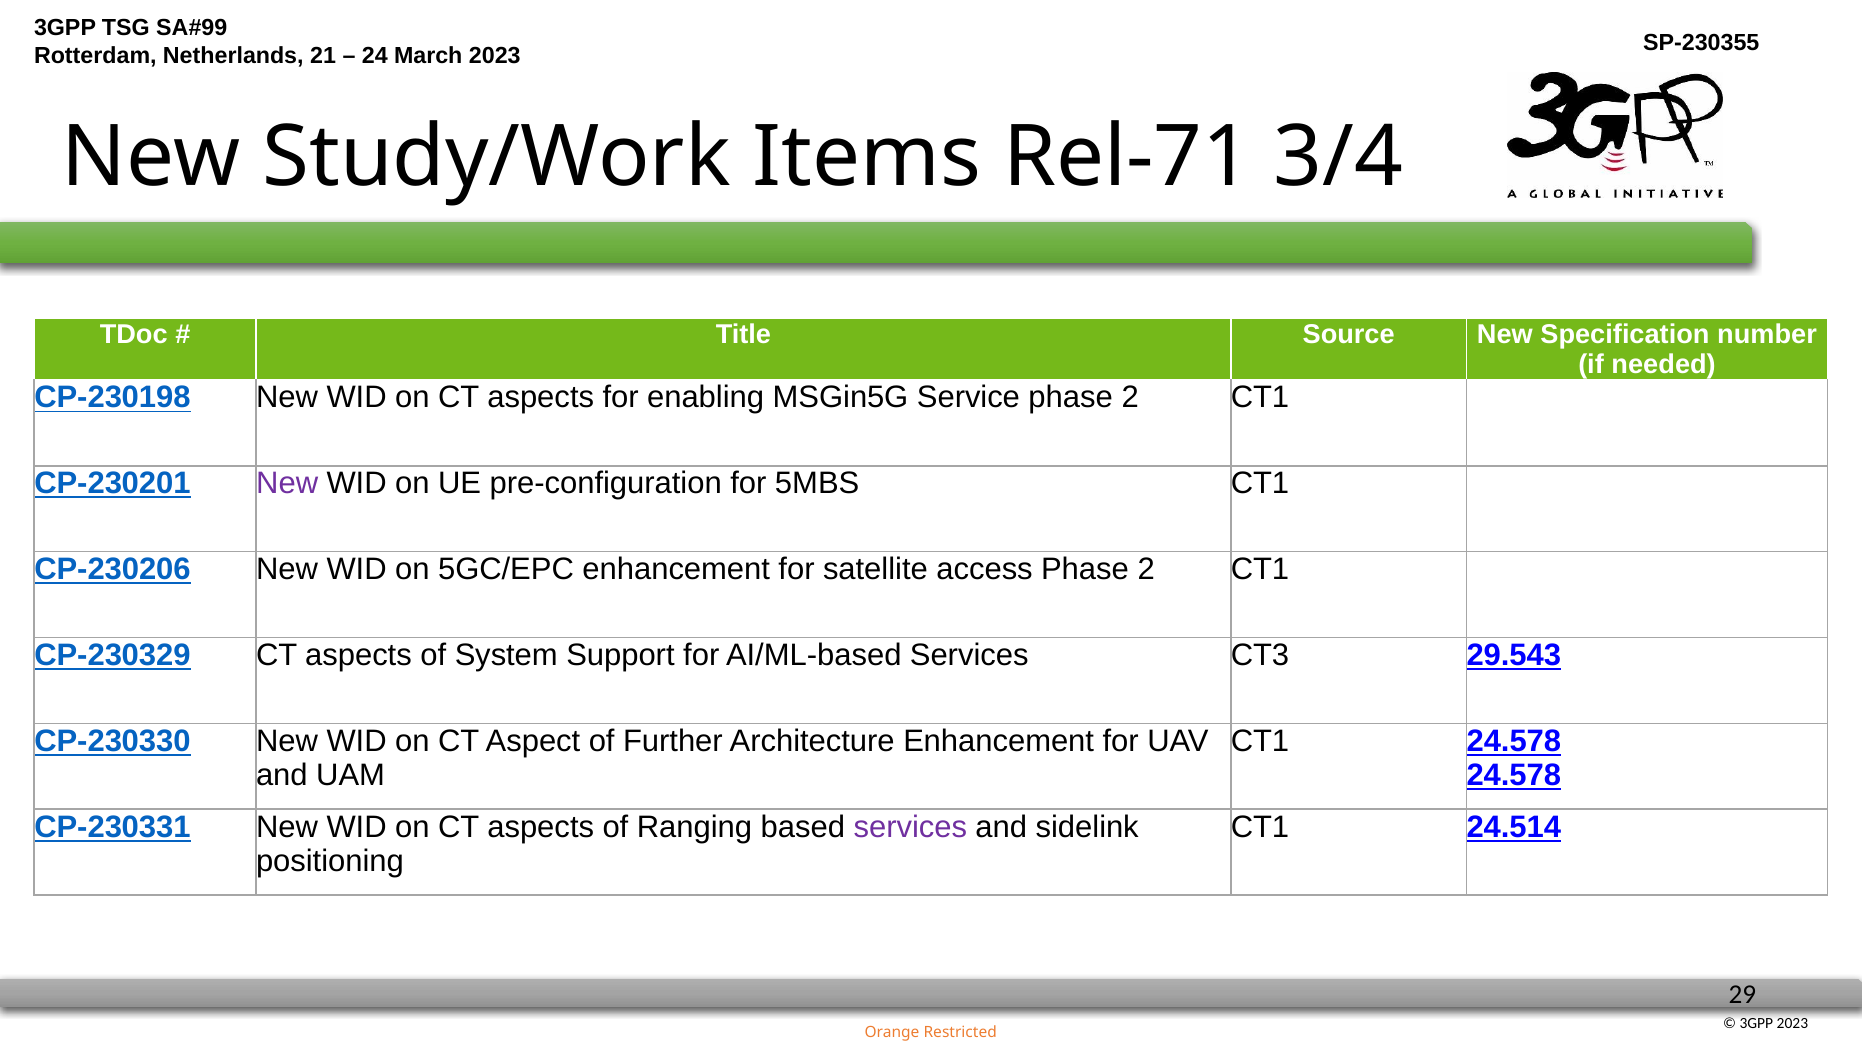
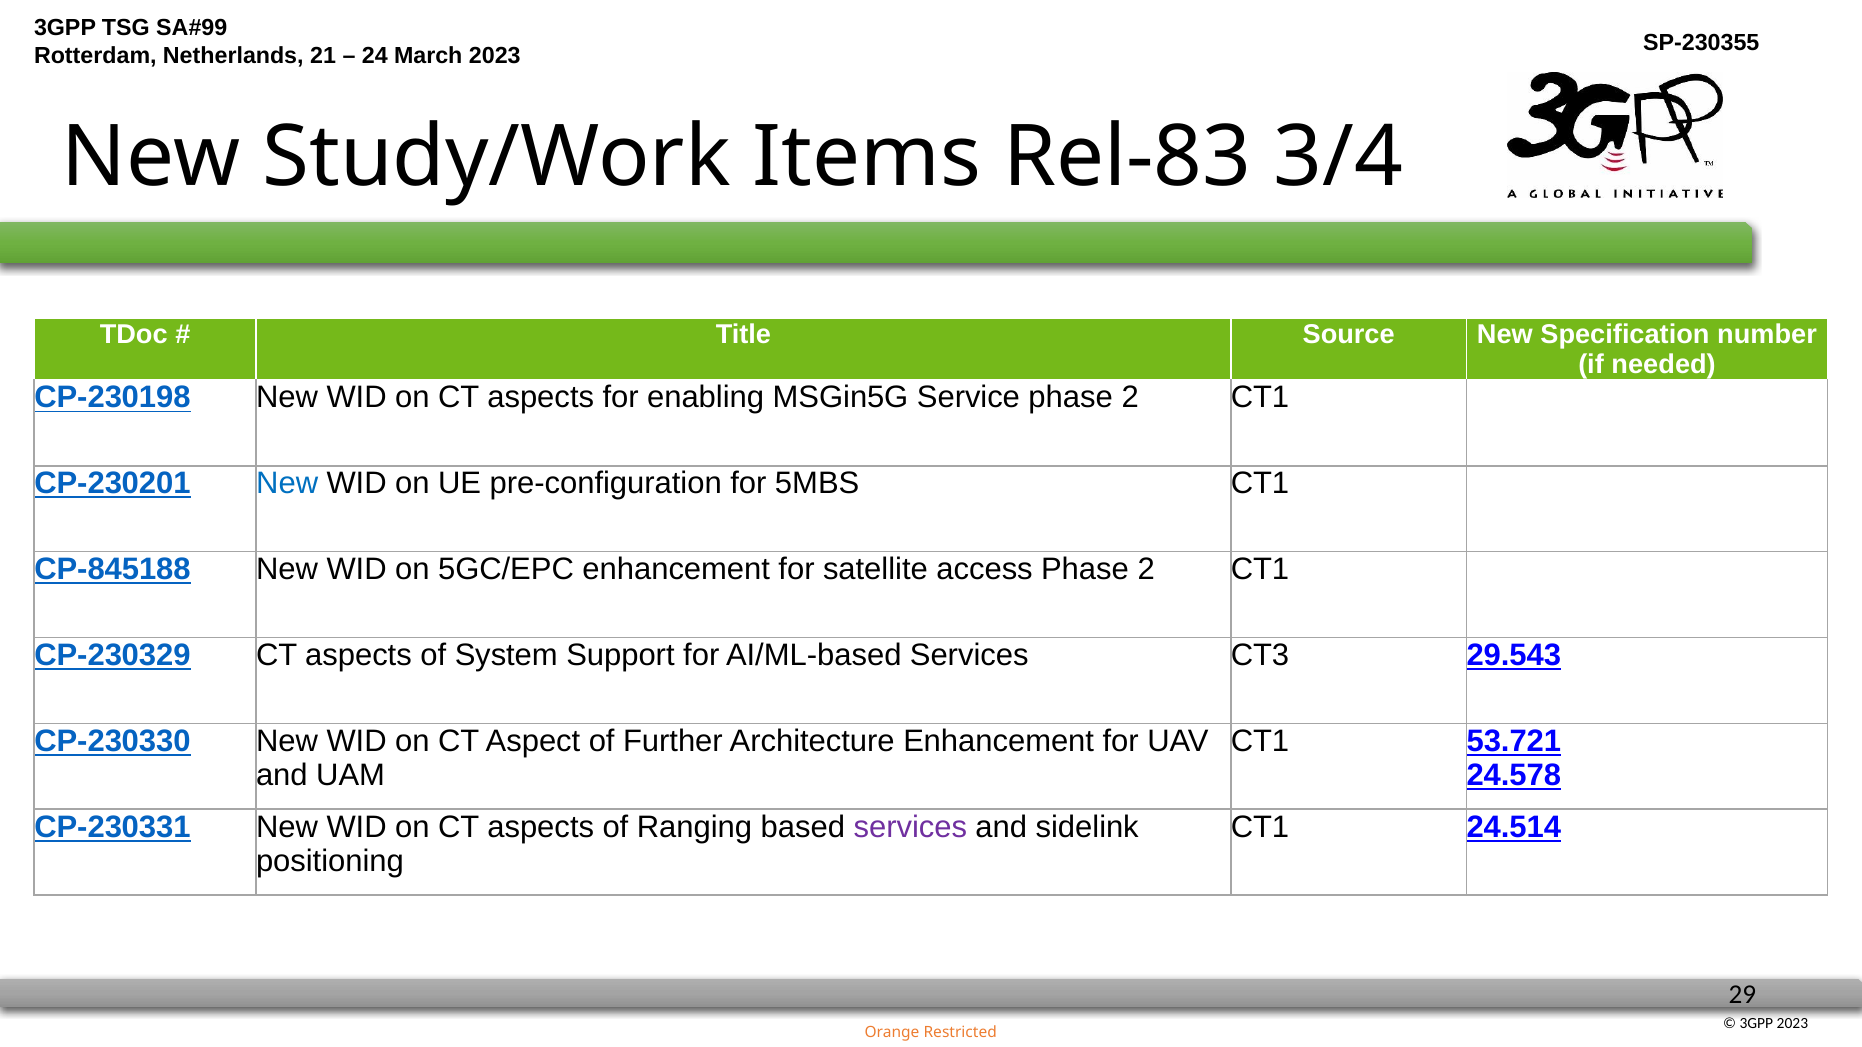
Rel-71: Rel-71 -> Rel-83 (1127, 157)
New colour: purple -> blue (287, 484)
CP-230206: CP-230206 -> CP-845188 (112, 570)
CT1 24.578: 24.578 -> 53.721 (1514, 741)
